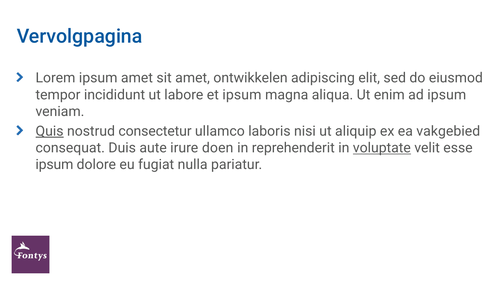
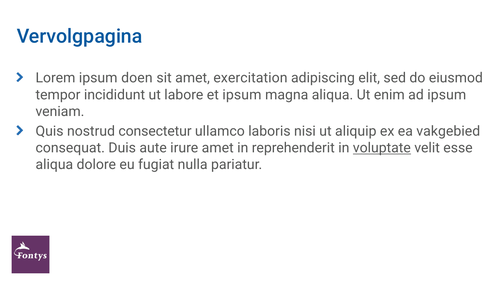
ipsum amet: amet -> doen (137, 78)
ontwikkelen: ontwikkelen -> exercitation (250, 78)
Quis underline: present -> none (50, 131)
irure doen: doen -> amet (218, 148)
ipsum: ipsum -> aliqua (54, 165)
